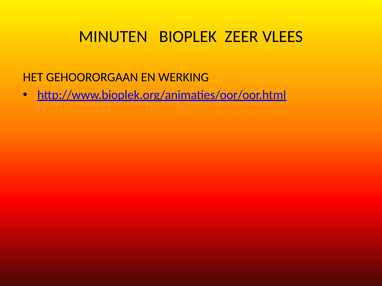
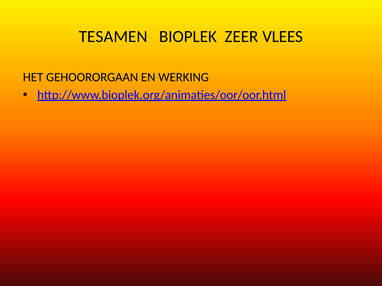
MINUTEN: MINUTEN -> TESAMEN (113, 37)
